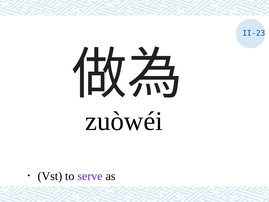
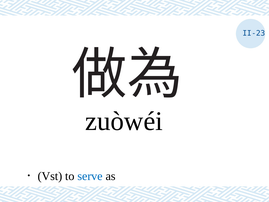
serve colour: purple -> blue (90, 176)
